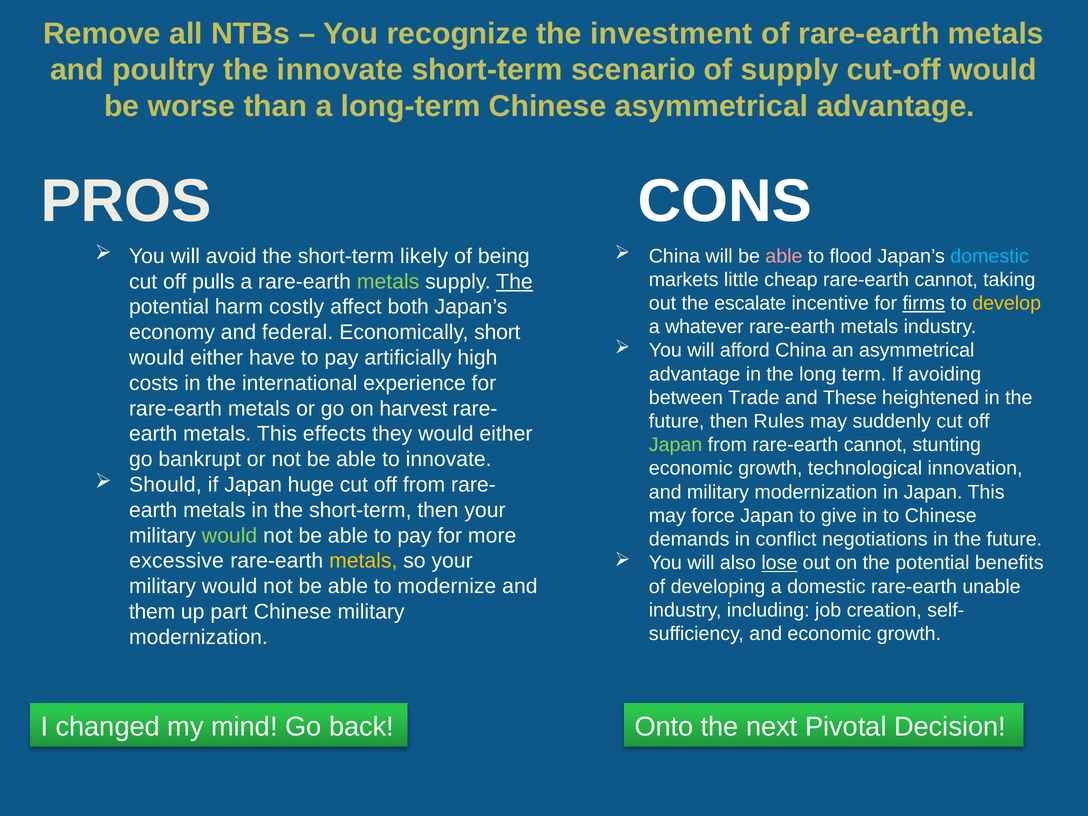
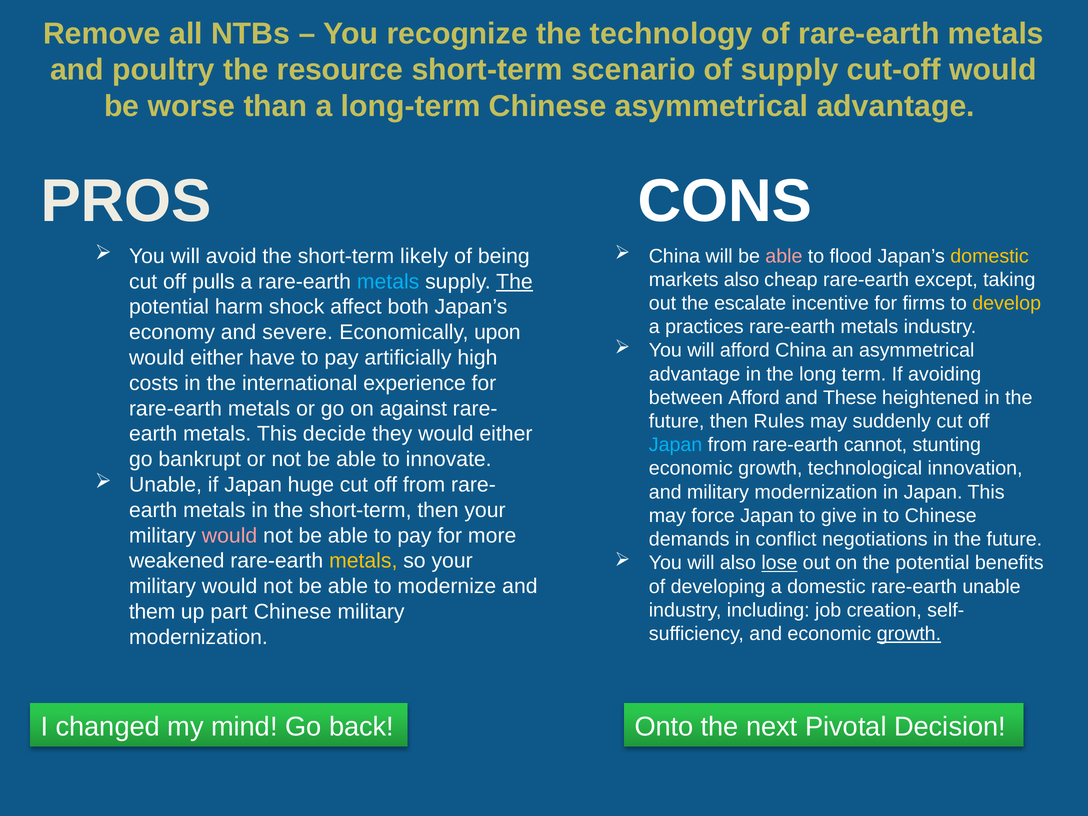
investment: investment -> technology (671, 34)
the innovate: innovate -> resource (340, 70)
domestic colour: light blue -> yellow (990, 256)
markets little: little -> also (742, 280)
cheap rare-earth cannot: cannot -> except (946, 280)
metals colour: light green -> light blue (388, 282)
firms underline: present -> none (924, 303)
costly: costly -> shock (297, 307)
whatever: whatever -> practices (704, 327)
federal: federal -> severe (298, 332)
short: short -> upon (497, 332)
between Trade: Trade -> Afford (754, 398)
harvest: harvest -> against (413, 409)
effects: effects -> decide (335, 434)
Japan colour: light green -> light blue (676, 445)
Should: Should -> Unable (165, 485)
would colour: light green -> pink (230, 536)
excessive: excessive -> weakened (177, 561)
growth underline: none -> present (909, 634)
